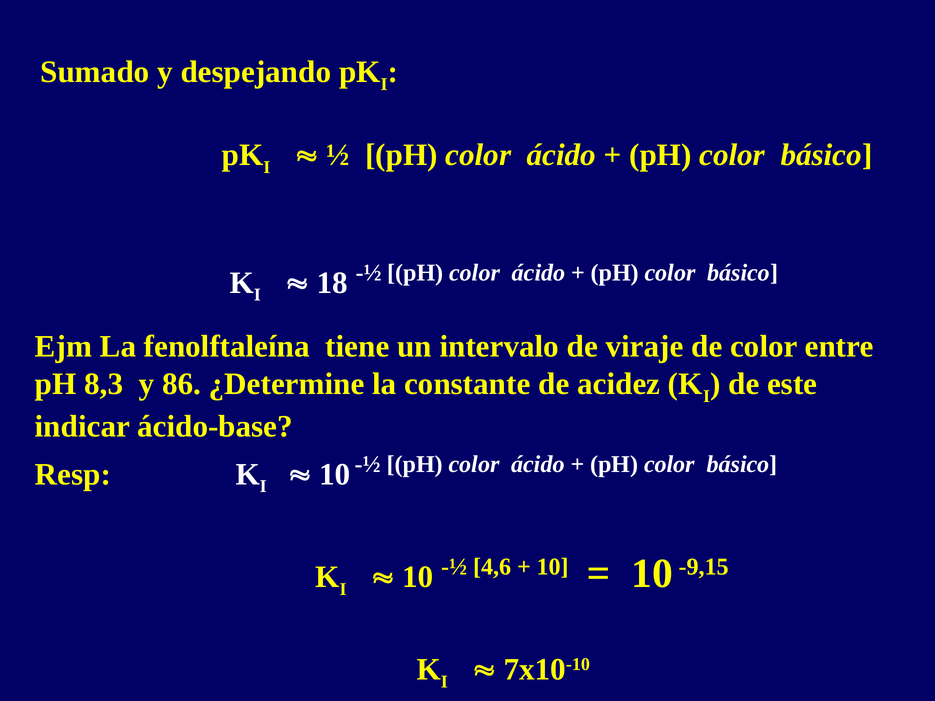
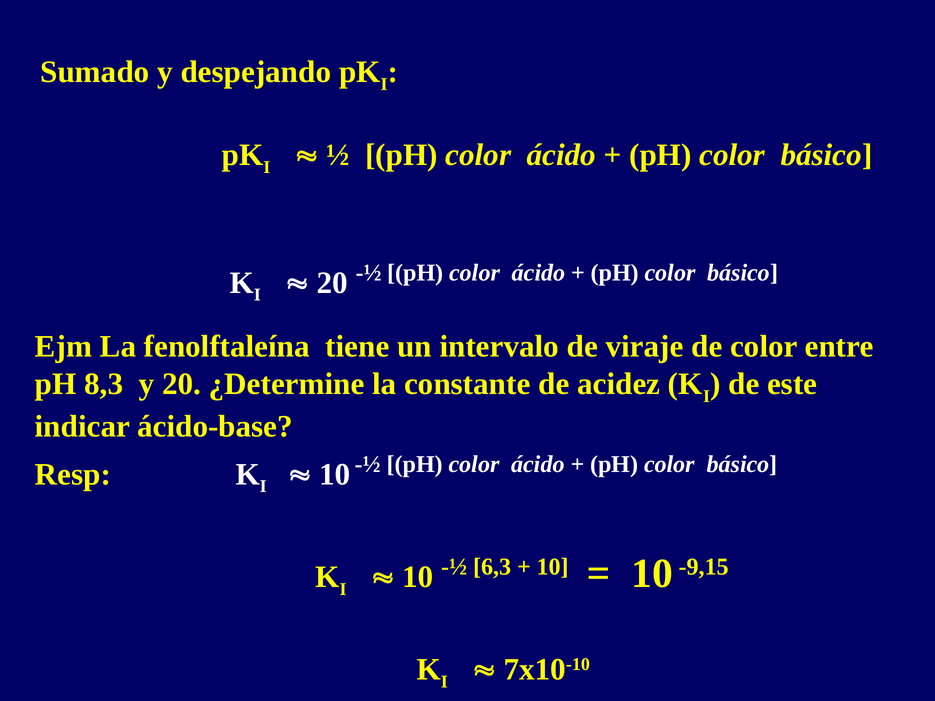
18: 18 -> 20 (332, 283)
y 86: 86 -> 20 (181, 384)
4,6: 4,6 -> 6,3 (492, 567)
